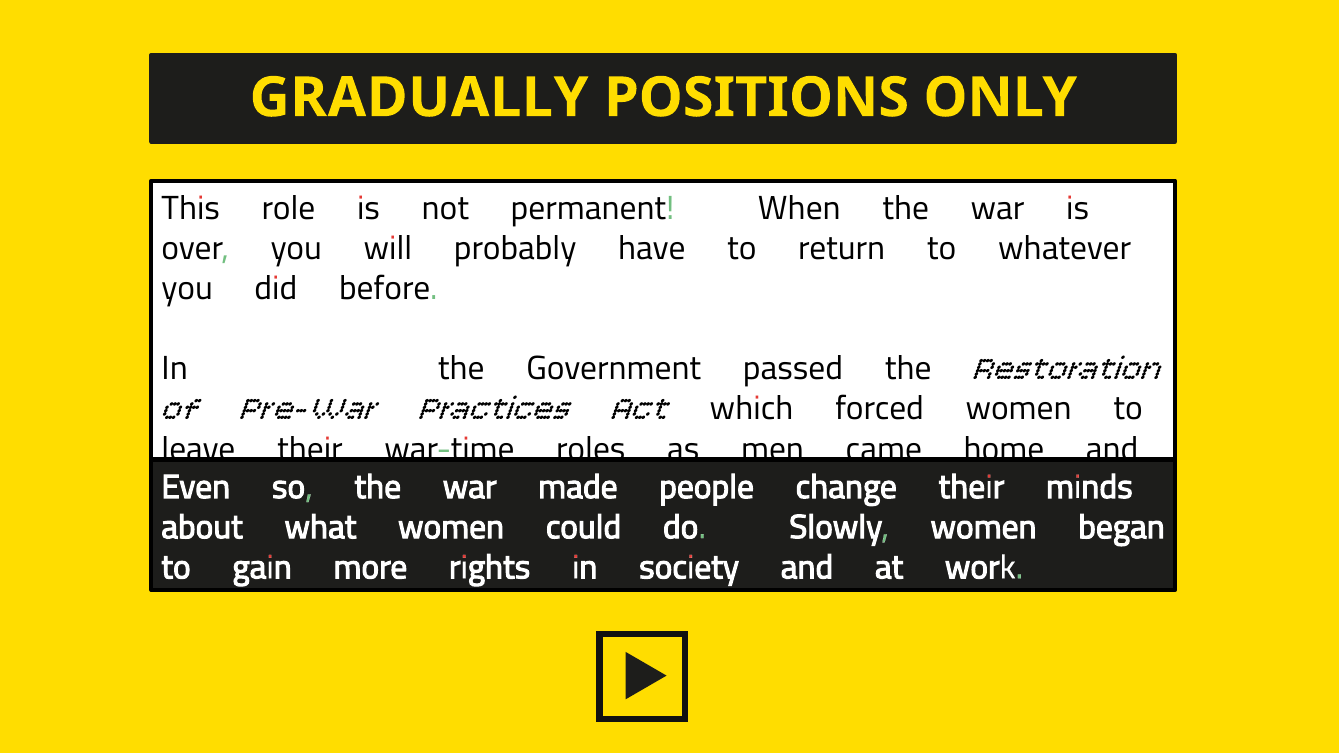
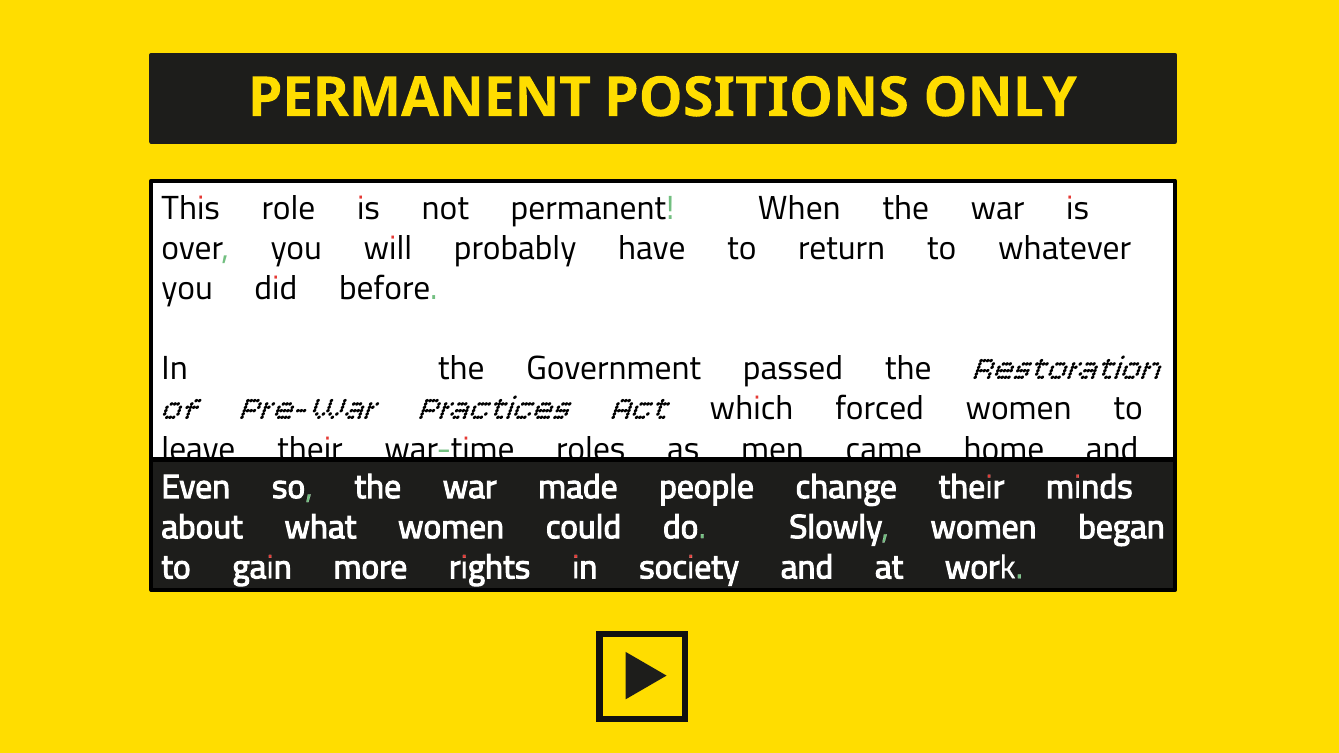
GRADUALLY: GRADUALLY -> PERMANENT (420, 98)
